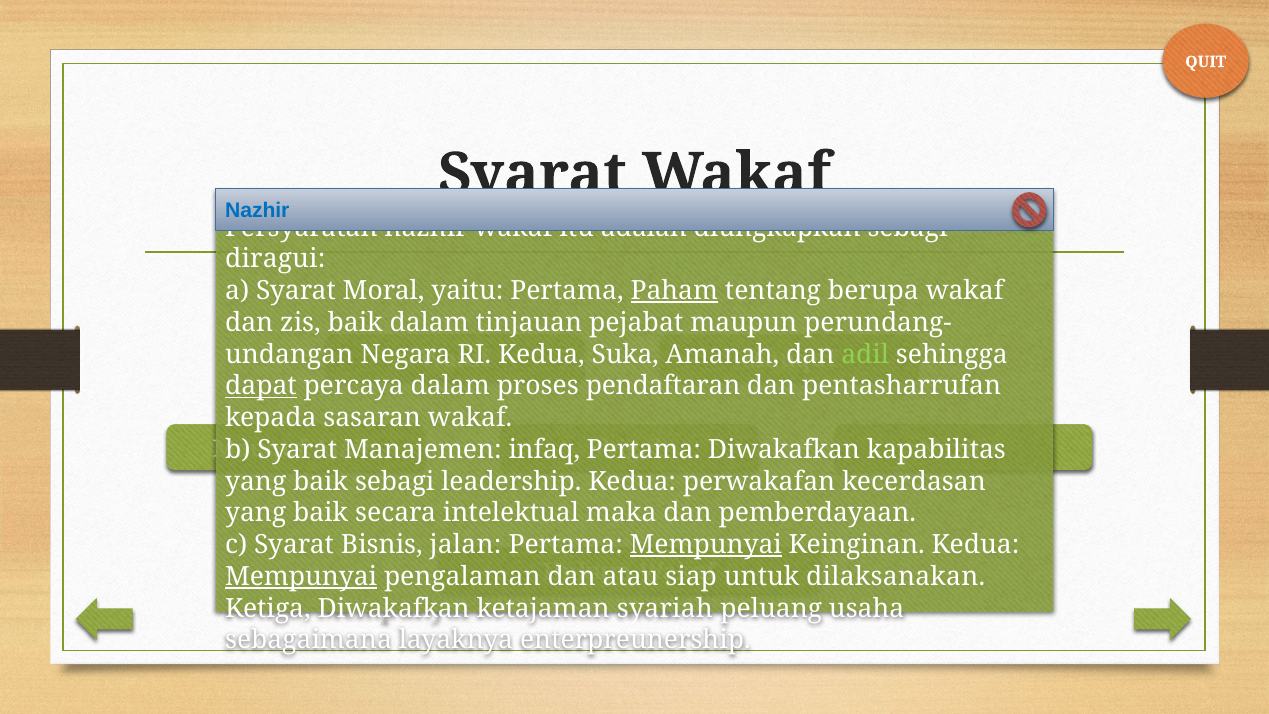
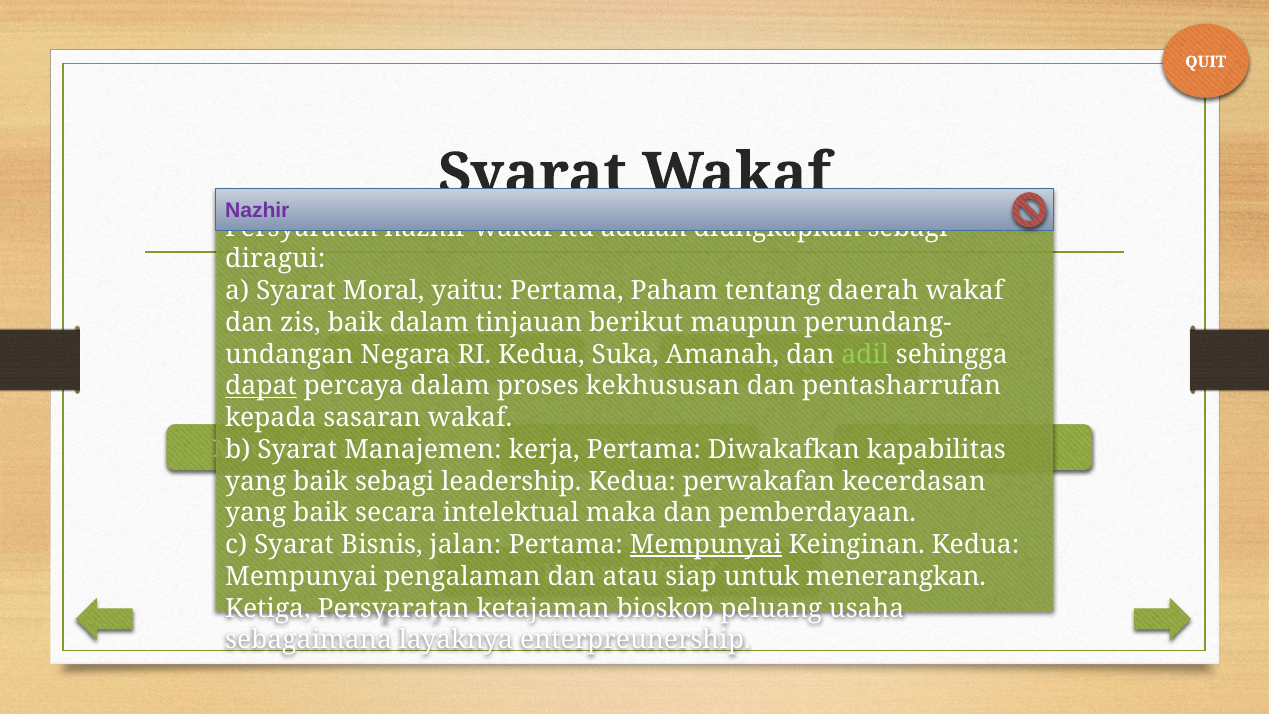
Nazhir colour: blue -> purple (257, 211)
Paham underline: present -> none (674, 291)
berupa: berupa -> daerah (873, 291)
pejabat: pejabat -> berikut (636, 322)
pendaftaran: pendaftaran -> kekhususan (663, 386)
infaq: infaq -> kerja (544, 449)
Mempunyai underline: present -> none (301, 576)
dilaksanakan: dilaksanakan -> menerangkan (896, 576)
Diwakafkan: Diwakafkan -> Persyaratan (394, 608)
syariah: syariah -> bioskop (665, 608)
